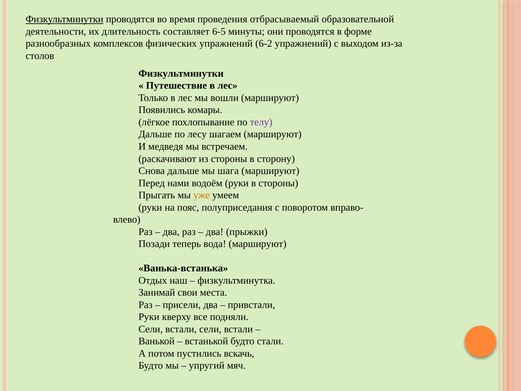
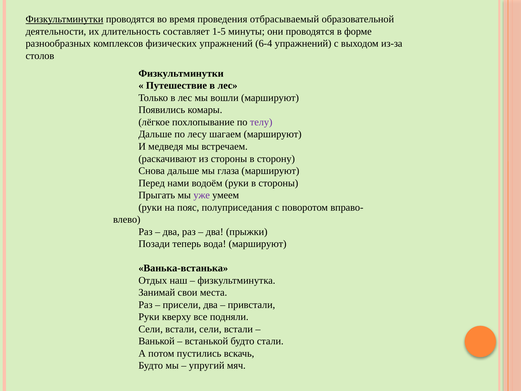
6-5: 6-5 -> 1-5 (219, 31)
6-2: 6-2 -> 6-4 (264, 44)
шага: шага -> глаза (228, 171)
уже colour: orange -> purple (202, 195)
